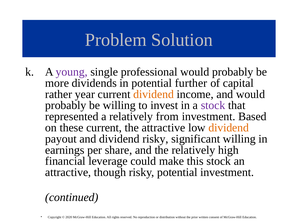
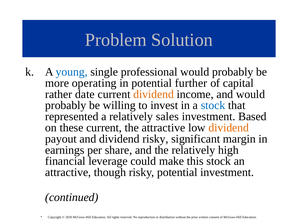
young colour: purple -> blue (72, 72)
dividends: dividends -> operating (94, 83)
year: year -> date (85, 94)
stock colour: purple -> blue (213, 105)
from: from -> sales (167, 116)
significant willing: willing -> margin (239, 139)
